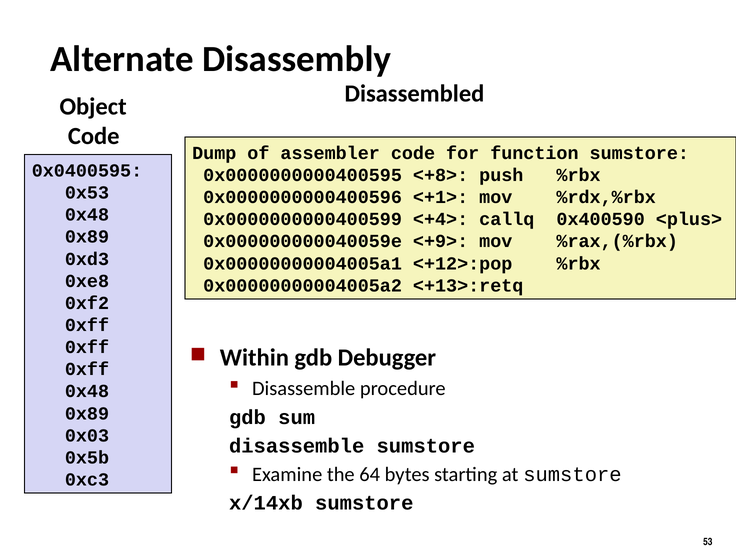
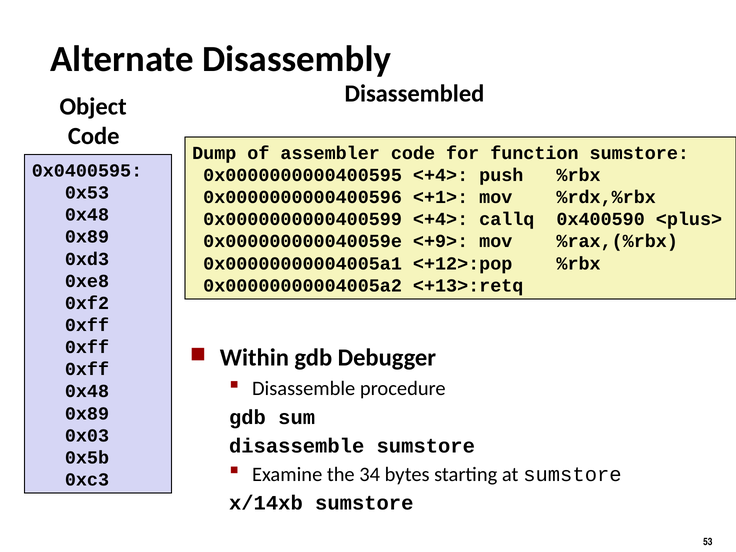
0x0000000000400595 <+8>: <+8> -> <+4> (441, 175)
64: 64 -> 34 (370, 475)
